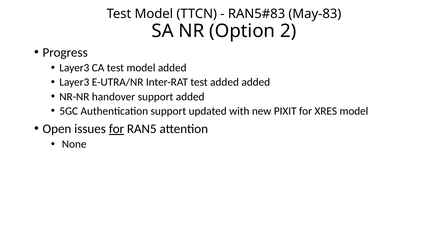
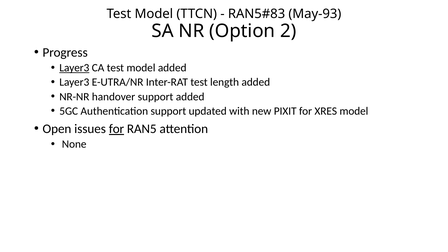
May-83: May-83 -> May-93 (315, 14)
Layer3 underline: none -> present (74, 68)
test added: added -> length (225, 82)
